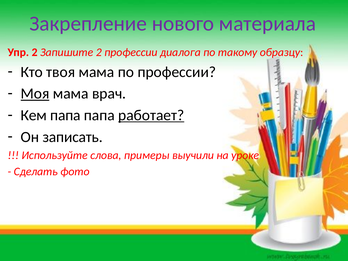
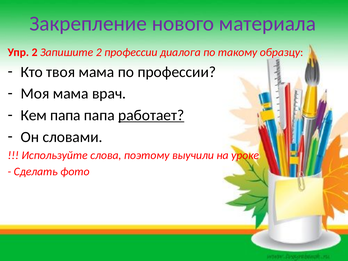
Моя underline: present -> none (35, 94)
записать: записать -> словами (73, 137)
примеры: примеры -> поэтому (147, 155)
